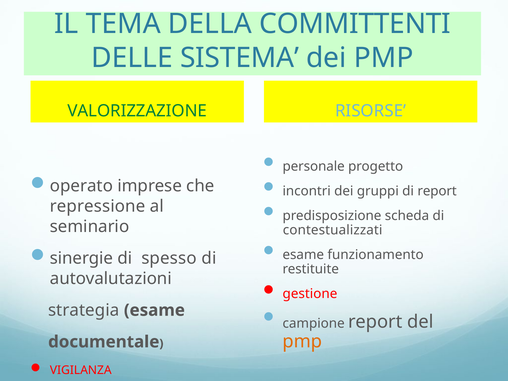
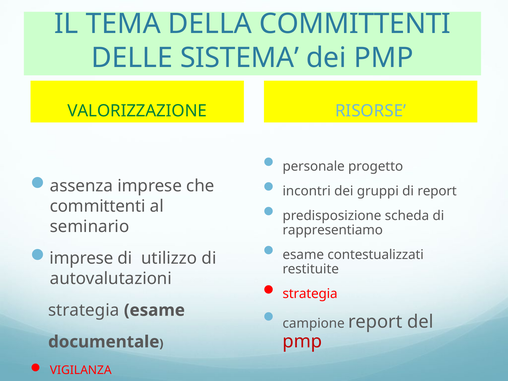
operato: operato -> assenza (81, 186)
repressione: repressione -> committenti (98, 206)
contestualizzati: contestualizzati -> rappresentiamo (333, 230)
funzionamento: funzionamento -> contestualizzati (376, 255)
sinergie: sinergie -> imprese (82, 258)
spesso: spesso -> utilizzo (169, 258)
gestione: gestione -> strategia (310, 294)
pmp colour: orange -> red (302, 342)
